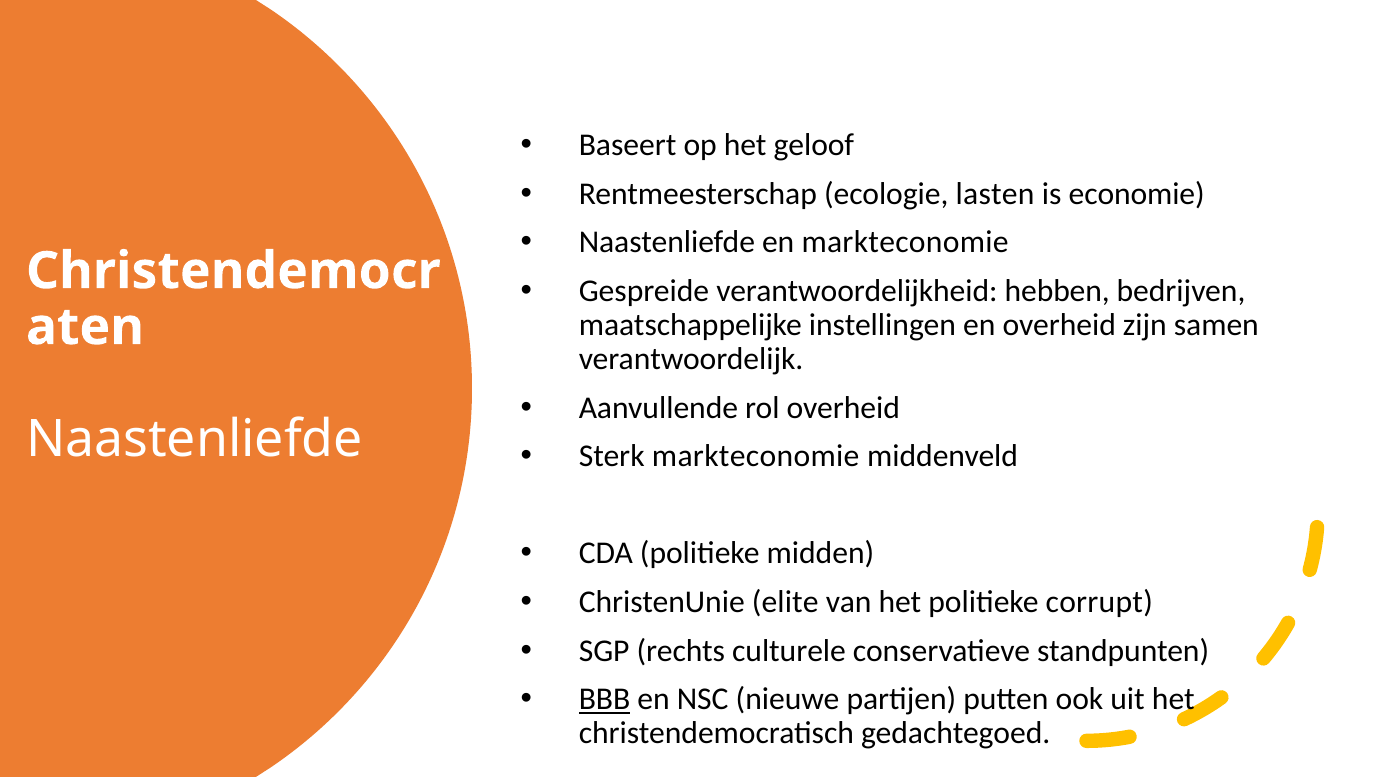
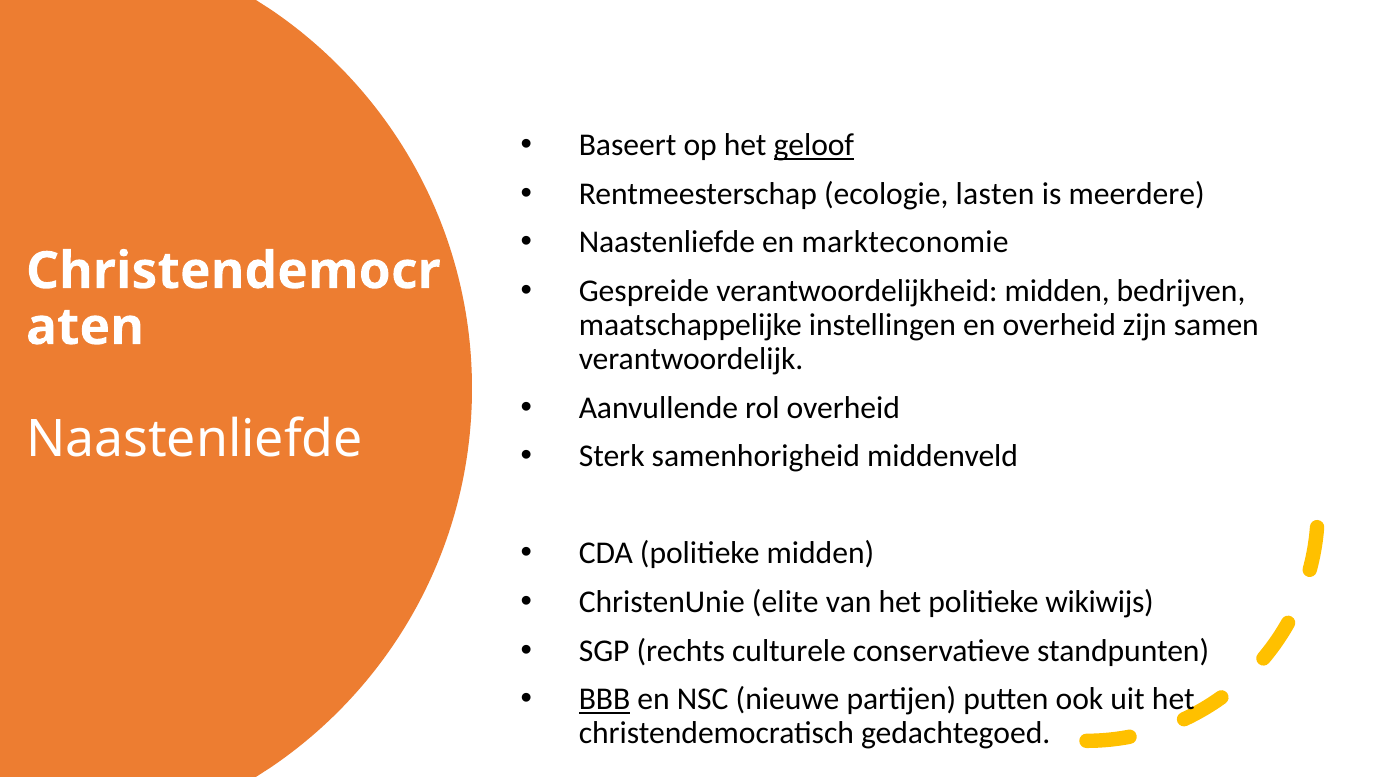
geloof underline: none -> present (814, 145)
economie: economie -> meerdere (1137, 194)
verantwoordelijkheid hebben: hebben -> midden (1057, 291)
Sterk markteconomie: markteconomie -> samenhorigheid (756, 456)
corrupt: corrupt -> wikiwijs (1100, 602)
